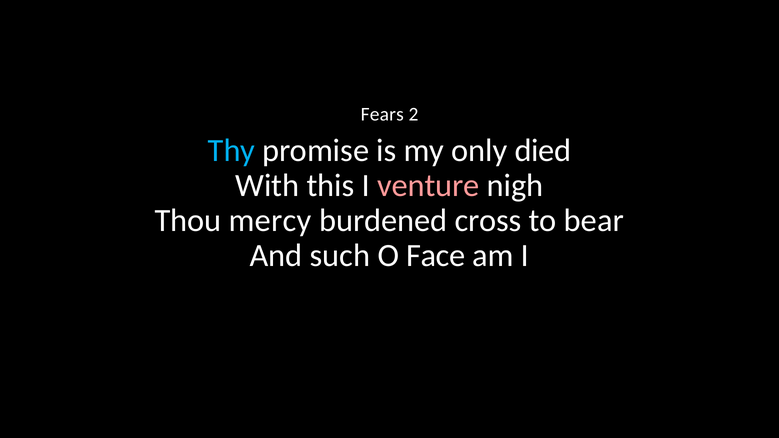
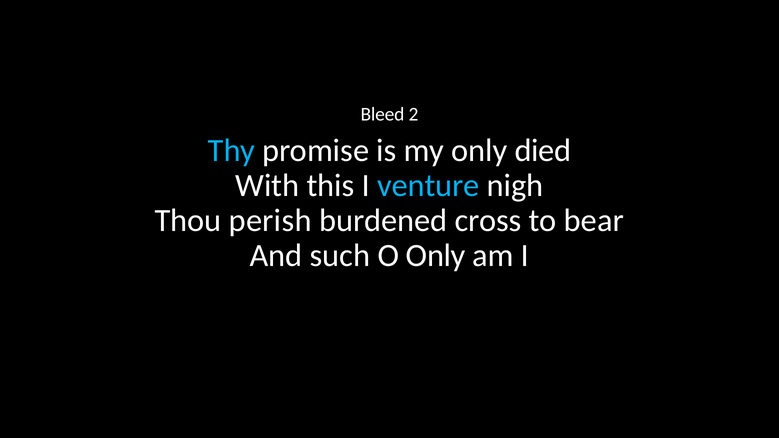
Fears: Fears -> Bleed (382, 114)
venture colour: pink -> light blue (428, 185)
mercy: mercy -> perish (270, 220)
O Face: Face -> Only (436, 255)
